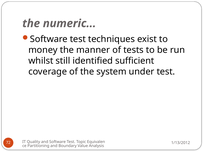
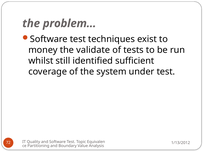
numeric: numeric -> problem (70, 23)
manner: manner -> validate (93, 50)
